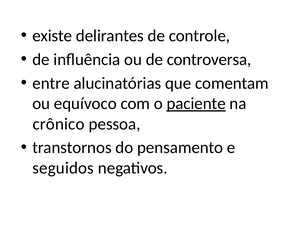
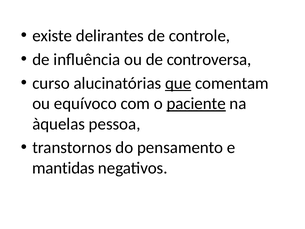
entre: entre -> curso (51, 83)
que underline: none -> present (178, 83)
crônico: crônico -> àquelas (59, 124)
seguidos: seguidos -> mantidas (63, 168)
